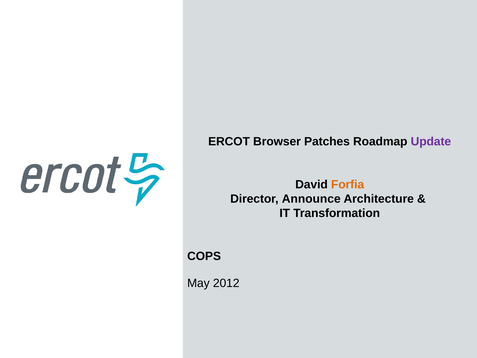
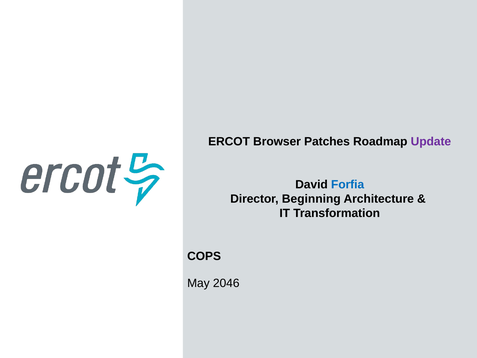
Forfia colour: orange -> blue (348, 184)
Announce: Announce -> Beginning (311, 199)
2012: 2012 -> 2046 (226, 283)
